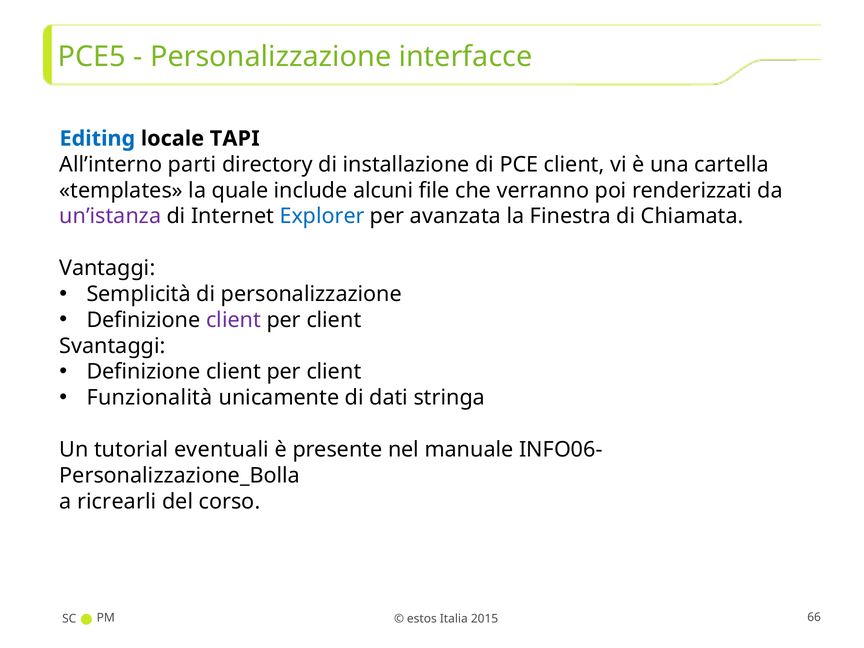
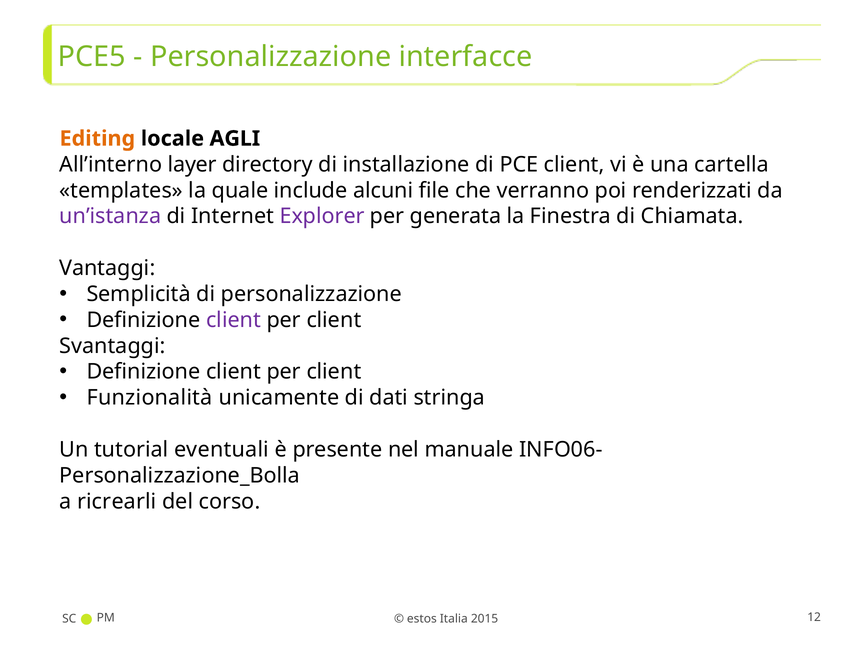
Editing colour: blue -> orange (97, 139)
TAPI: TAPI -> AGLI (235, 139)
parti: parti -> layer (192, 164)
Explorer colour: blue -> purple (322, 216)
avanzata: avanzata -> generata (456, 216)
66: 66 -> 12 (814, 617)
